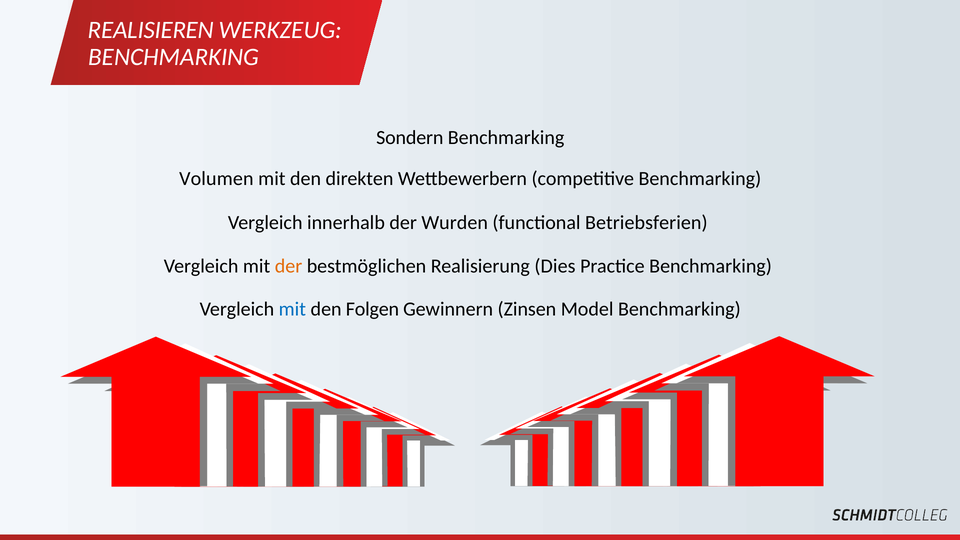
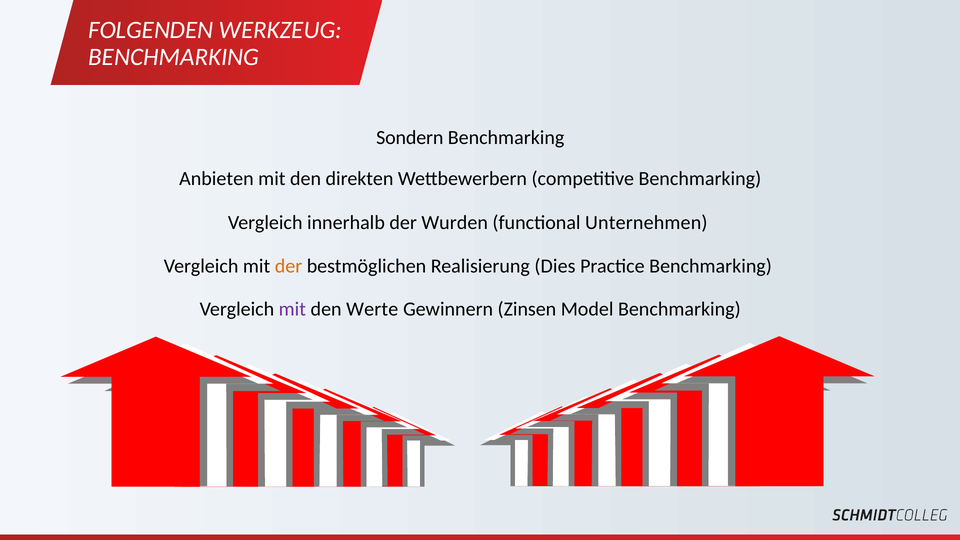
REALISIEREN: REALISIEREN -> FOLGENDEN (151, 30)
Volumen: Volumen -> Anbieten (216, 179)
Betriebsferien: Betriebsferien -> Unternehmen (646, 222)
mit colour: blue -> purple (292, 309)
Folgen: Folgen -> Werte (372, 309)
